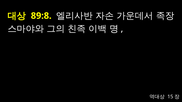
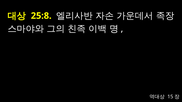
89:8: 89:8 -> 25:8 (41, 16)
